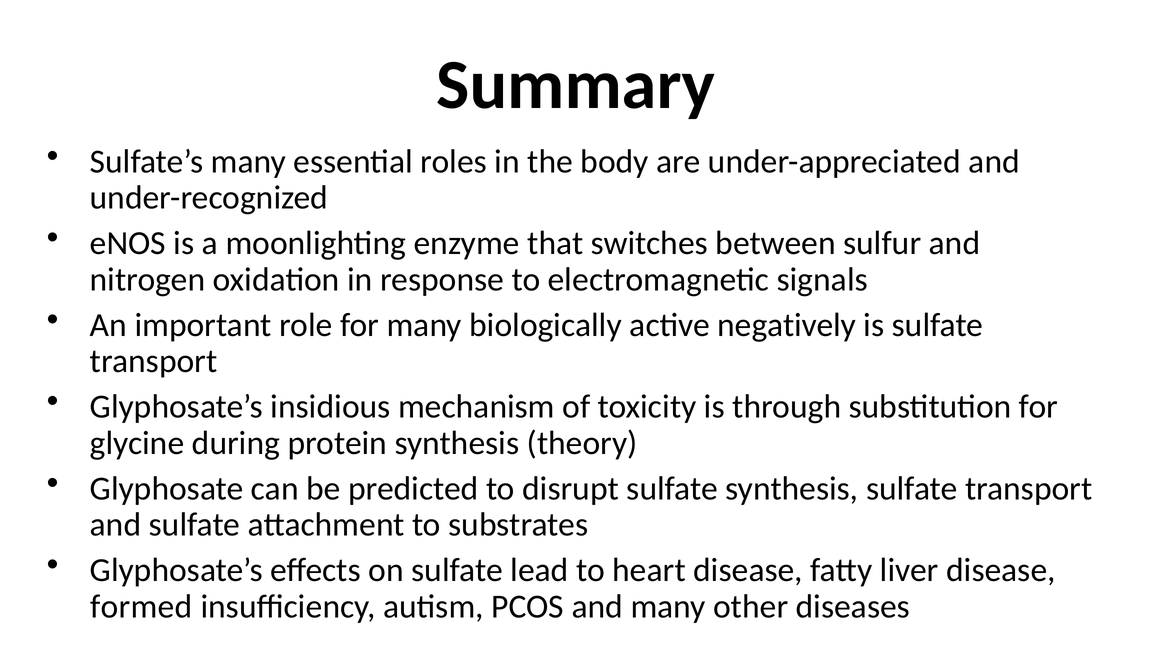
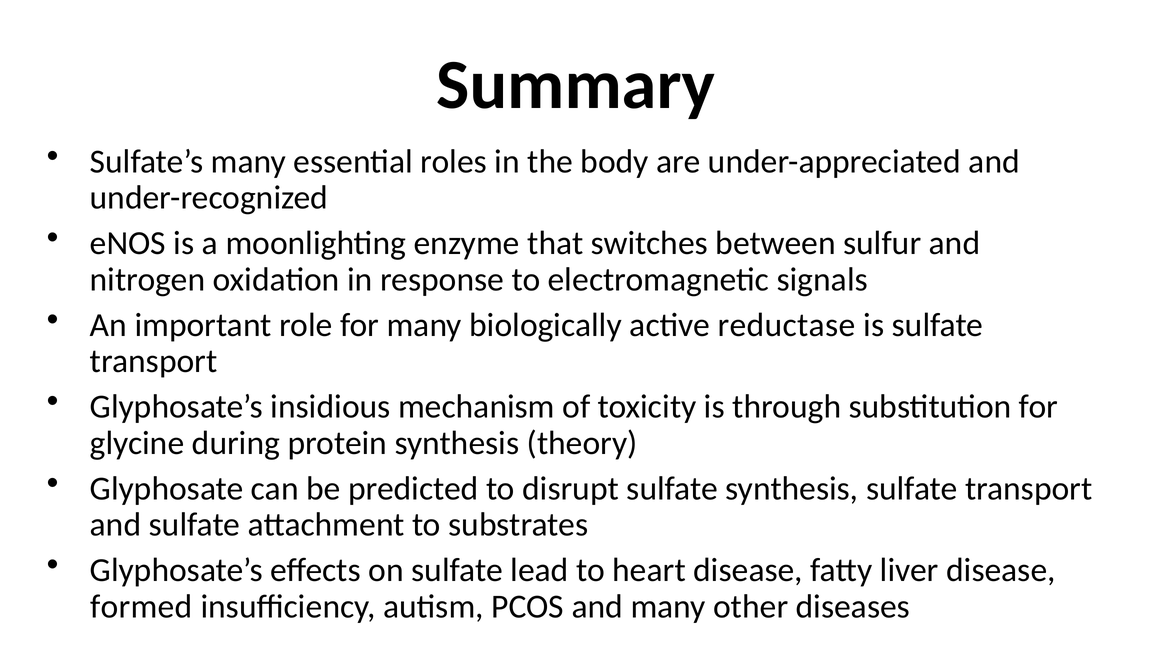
negatively: negatively -> reductase (787, 325)
